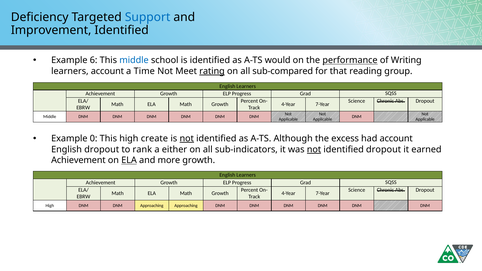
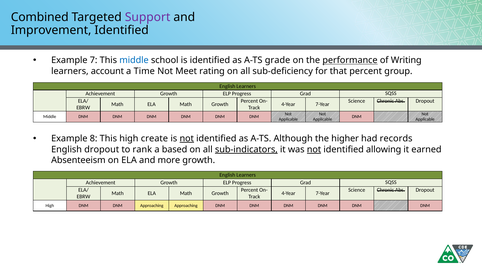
Deficiency: Deficiency -> Combined (40, 17)
Support colour: blue -> purple (148, 17)
6: 6 -> 7 (94, 60)
would: would -> grade (278, 60)
rating underline: present -> none (212, 71)
sub-compared: sub-compared -> sub-deficiency (283, 71)
that reading: reading -> percent (366, 71)
0: 0 -> 8 (94, 139)
excess: excess -> higher (345, 139)
had account: account -> records (396, 139)
either: either -> based (175, 149)
sub-indicators underline: none -> present (246, 149)
identified dropout: dropout -> allowing (384, 149)
Achievement: Achievement -> Absenteeism (78, 160)
ELA underline: present -> none (129, 160)
